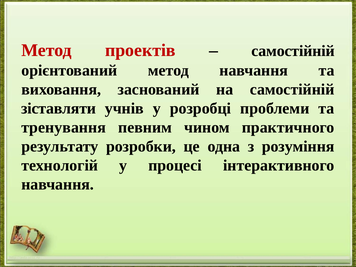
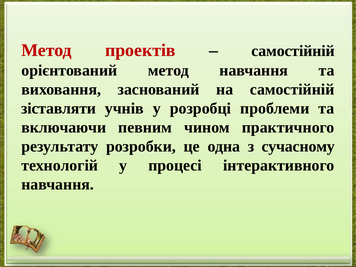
тренування: тренування -> включаючи (64, 127)
розуміння: розуміння -> сучасному (298, 146)
